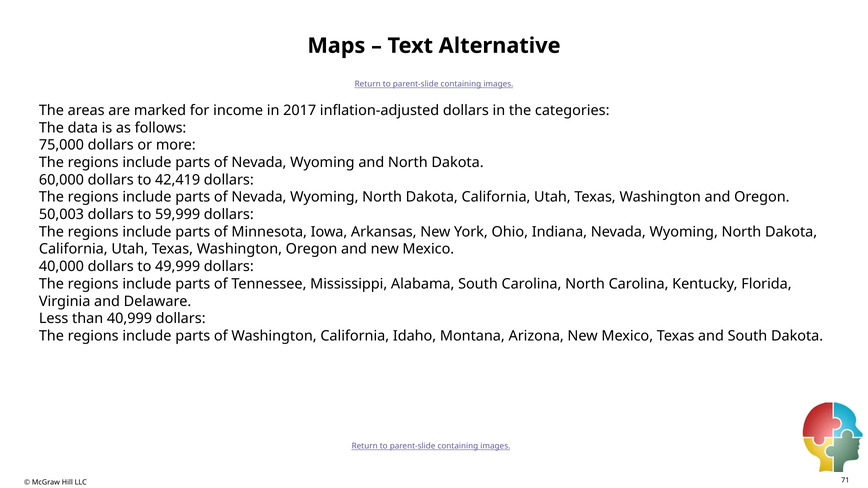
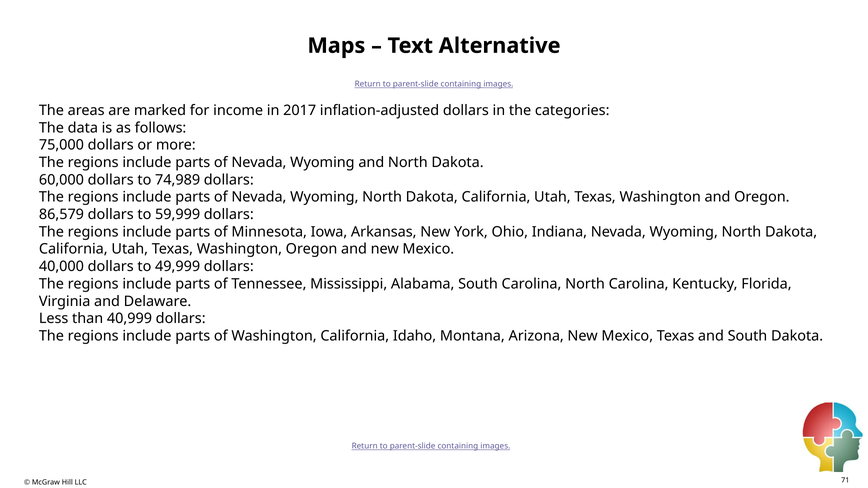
42,419: 42,419 -> 74,989 (178, 180)
50,003: 50,003 -> 86,579 (61, 215)
